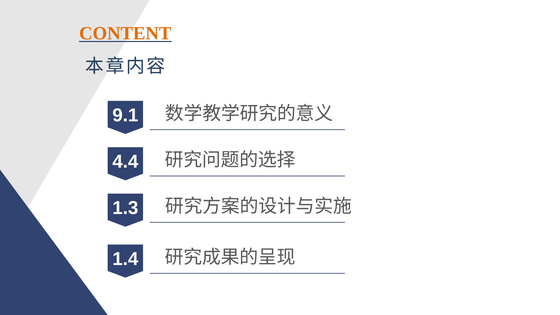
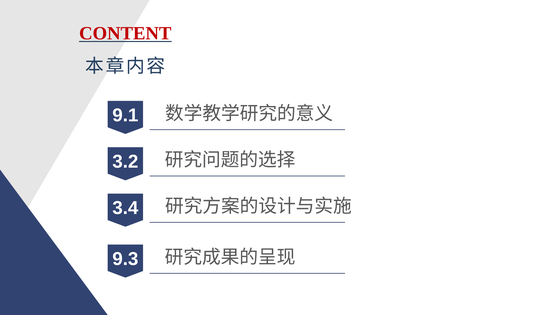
CONTENT colour: orange -> red (125, 33)
4.4: 4.4 -> 3.2 (125, 162)
1.3: 1.3 -> 3.4 (125, 208)
1.4: 1.4 -> 9.3 (125, 259)
